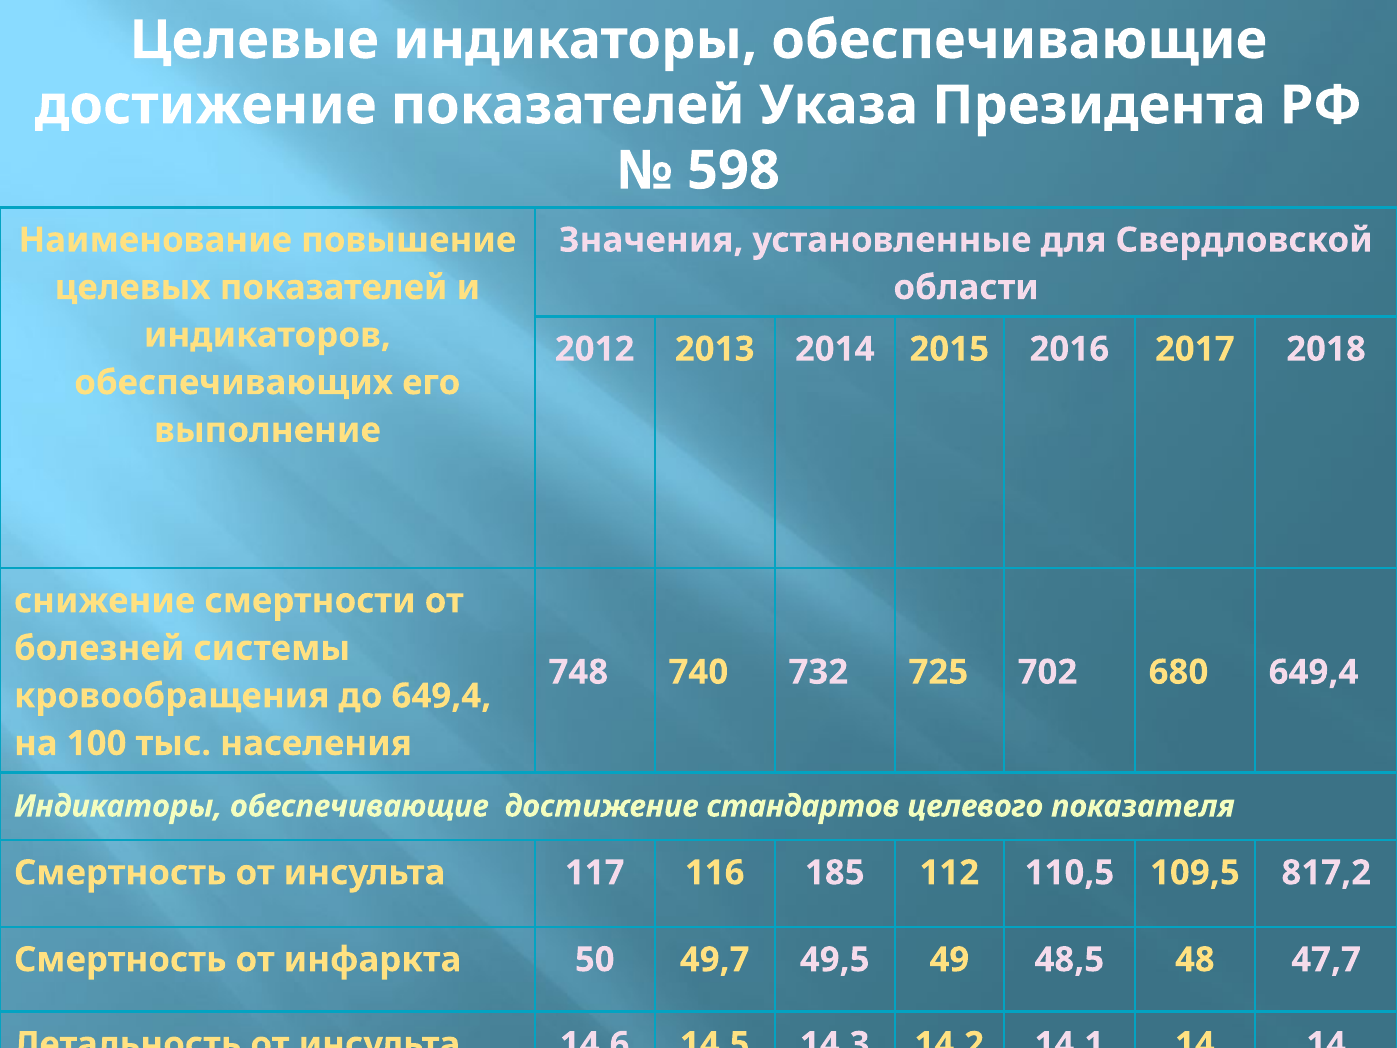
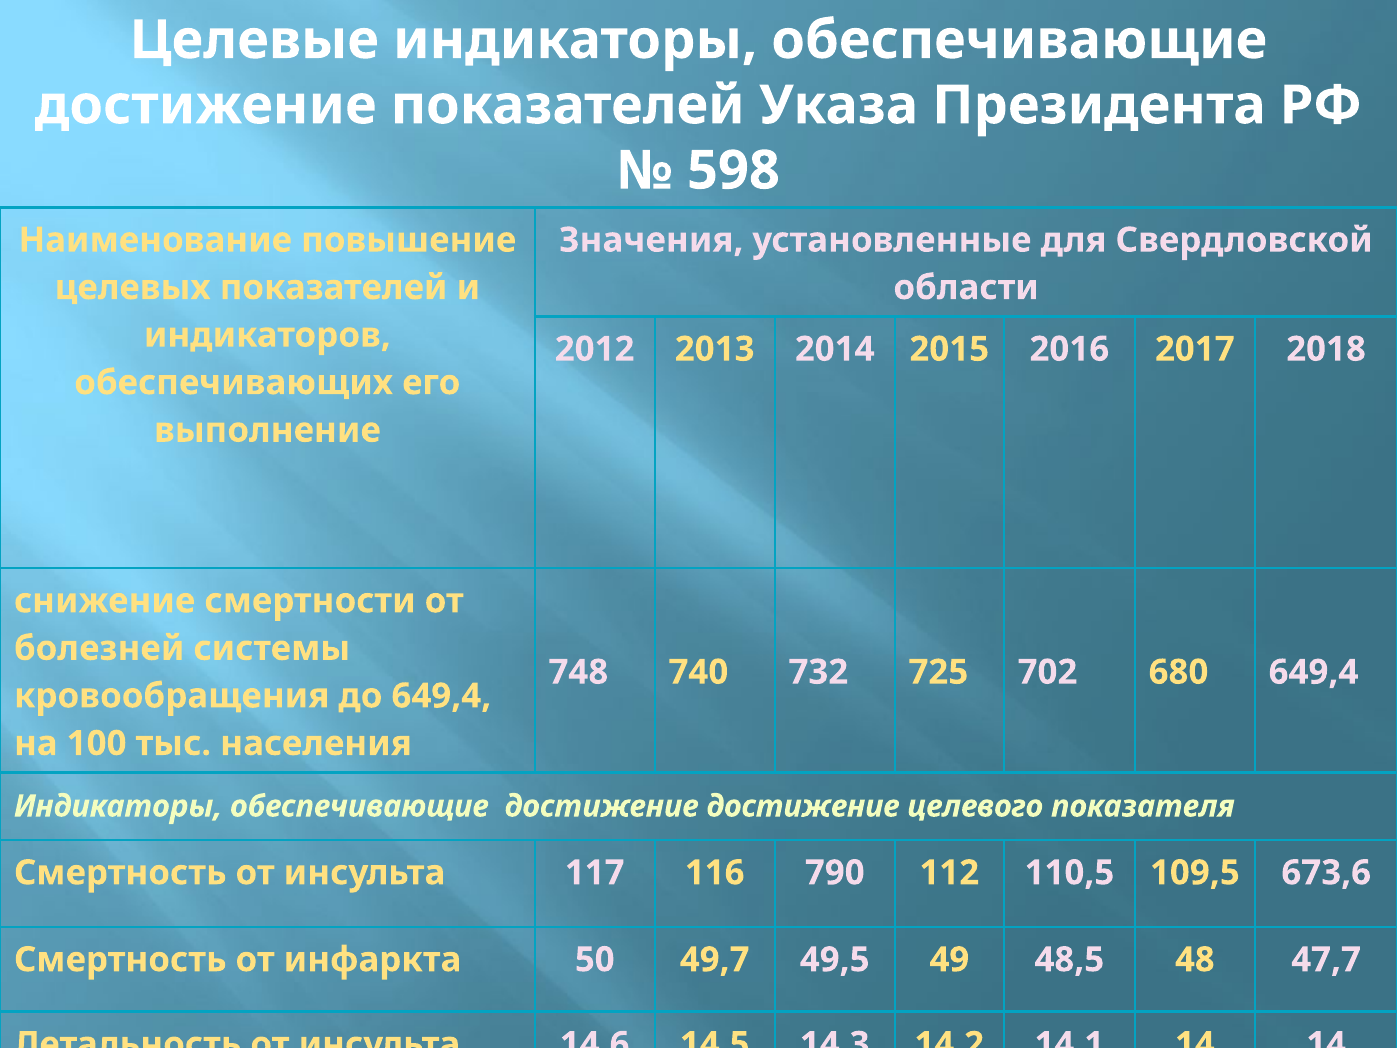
достижение стандартов: стандартов -> достижение (803, 806)
185: 185 -> 790 (835, 873)
817,2: 817,2 -> 673,6 (1326, 873)
